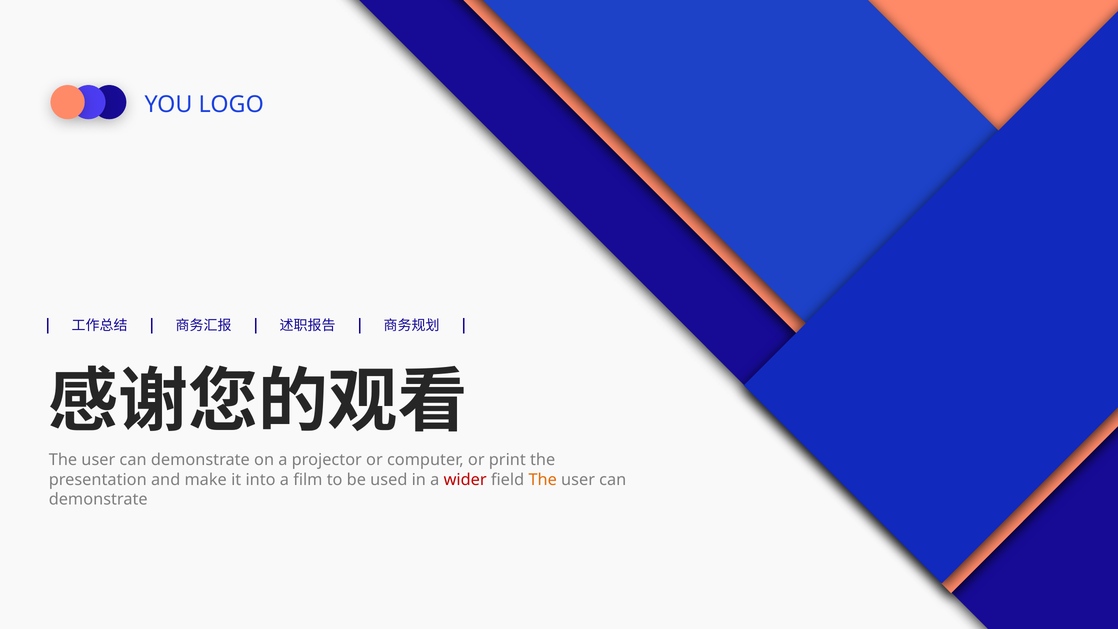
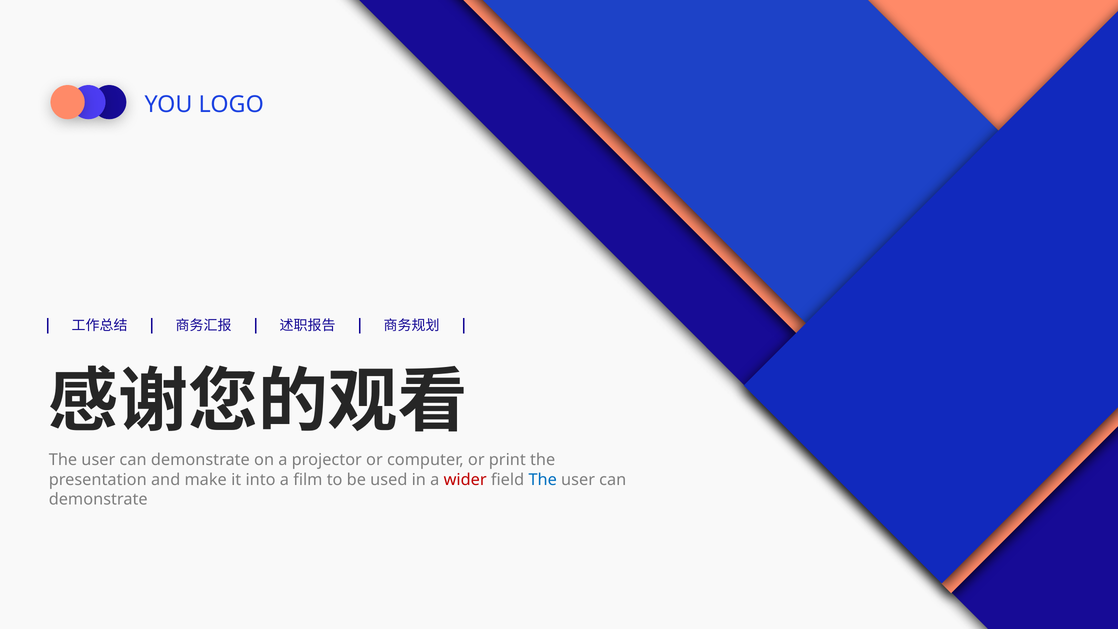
The colour: orange -> blue (543, 480)
